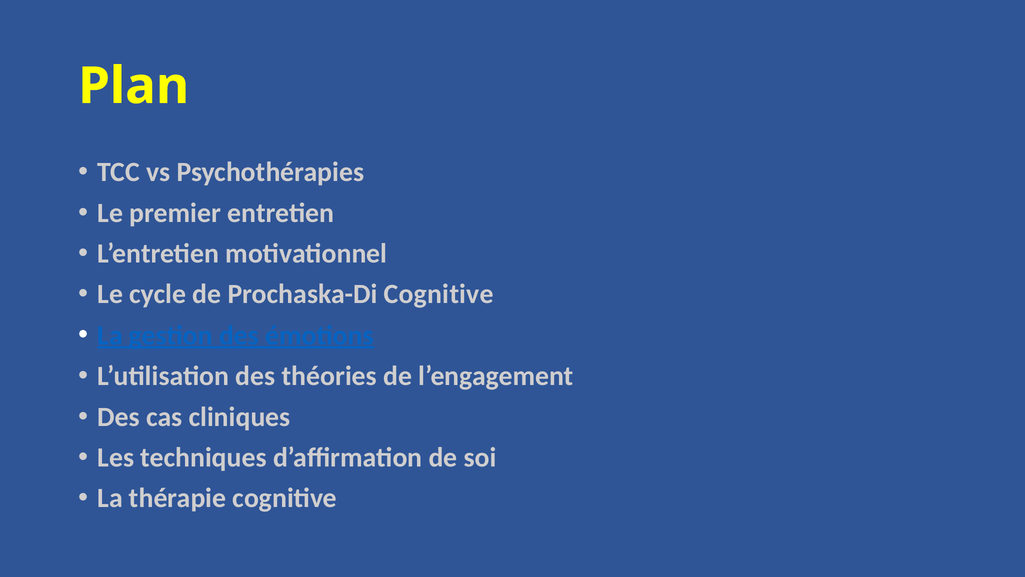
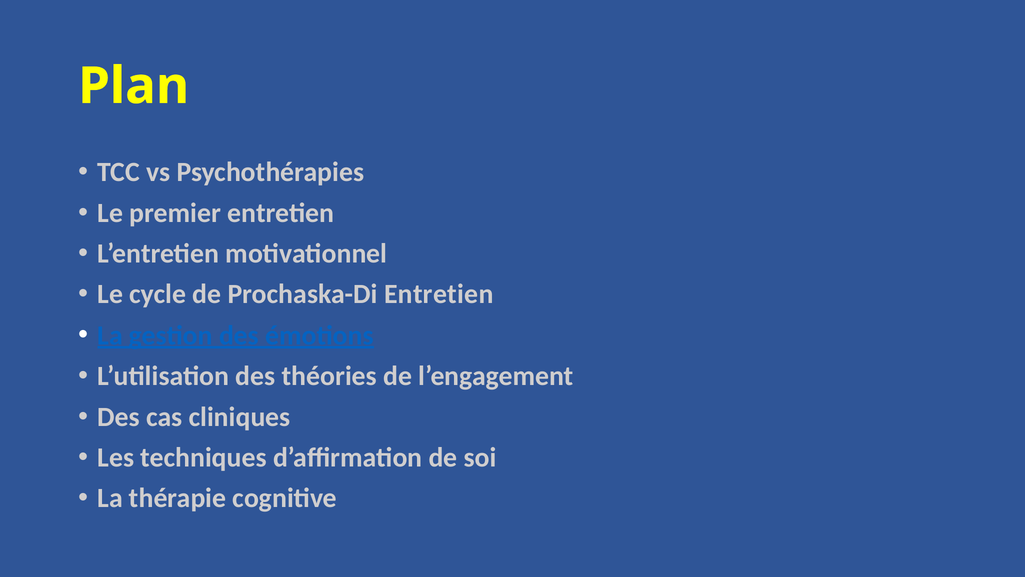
Prochaska-Di Cognitive: Cognitive -> Entretien (439, 294)
